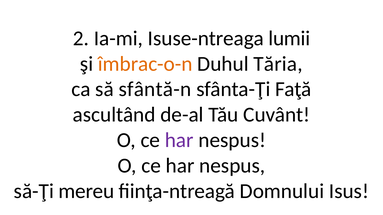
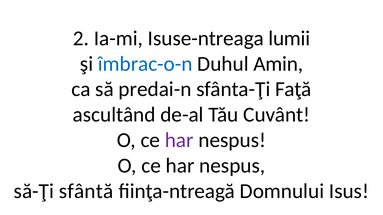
îmbrac-o-n colour: orange -> blue (145, 64)
Tăria: Tăria -> Amin (278, 64)
sfântă-n: sfântă-n -> predai-n (155, 89)
mereu: mereu -> sfântă (86, 192)
